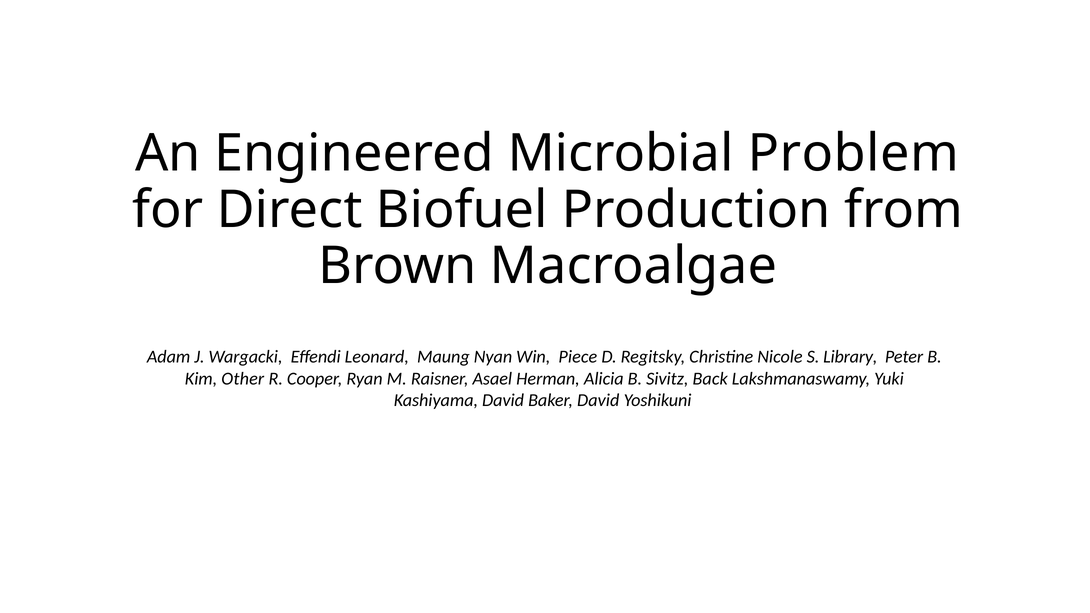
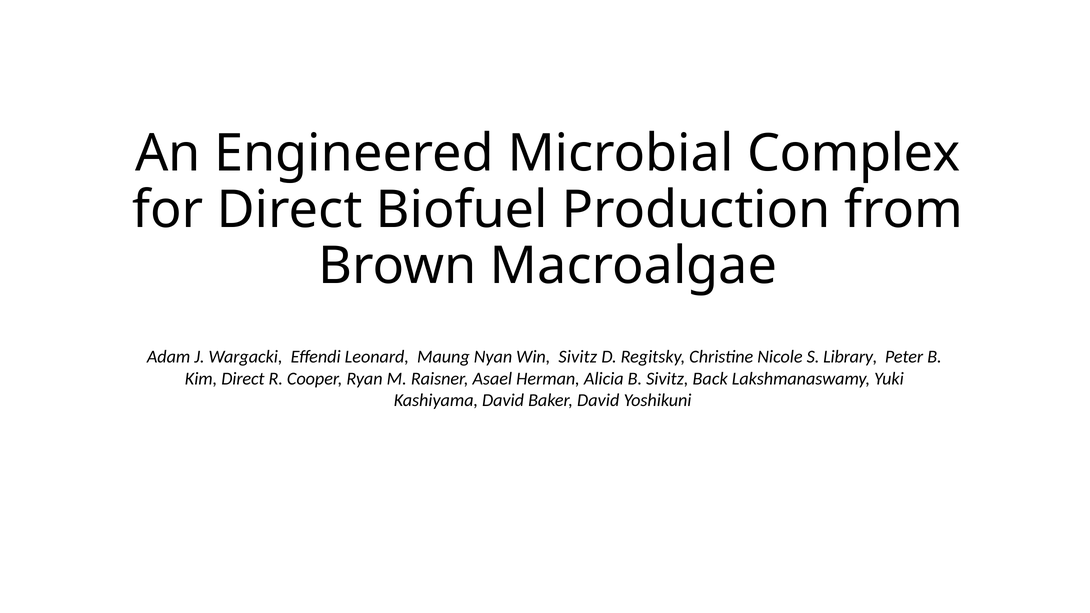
Problem: Problem -> Complex (854, 153)
Win Piece: Piece -> Sivitz (578, 357)
Kim Other: Other -> Direct (243, 379)
